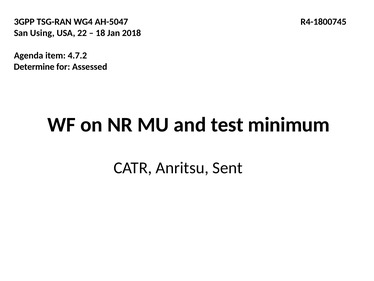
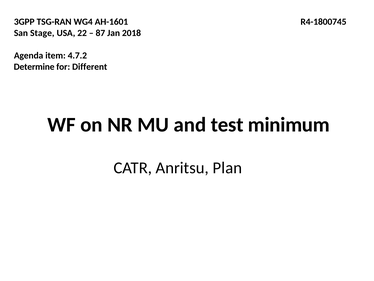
AH-5047: AH-5047 -> AH-1601 (111, 22)
Using: Using -> Stage (42, 33)
18: 18 -> 87 (100, 33)
Assessed: Assessed -> Different (90, 67)
Sent: Sent -> Plan (227, 168)
